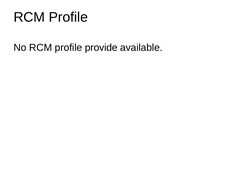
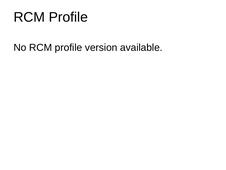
provide: provide -> version (101, 47)
